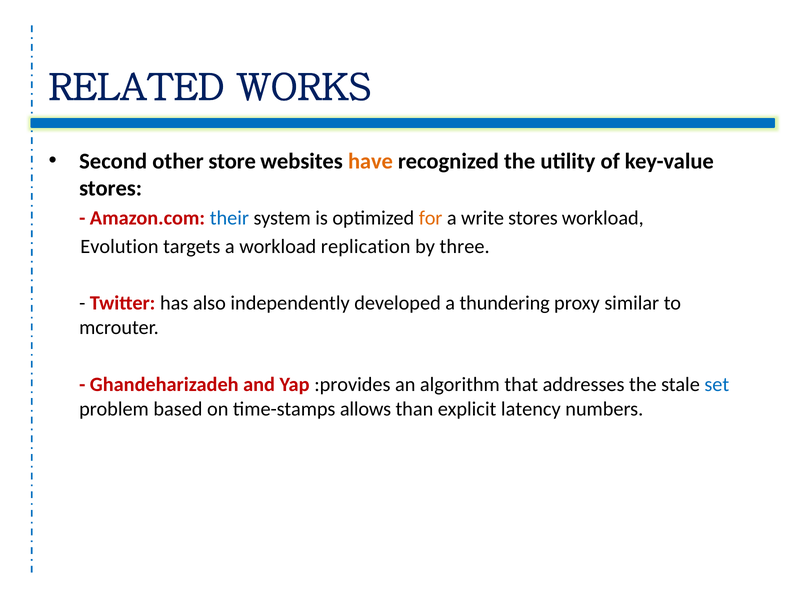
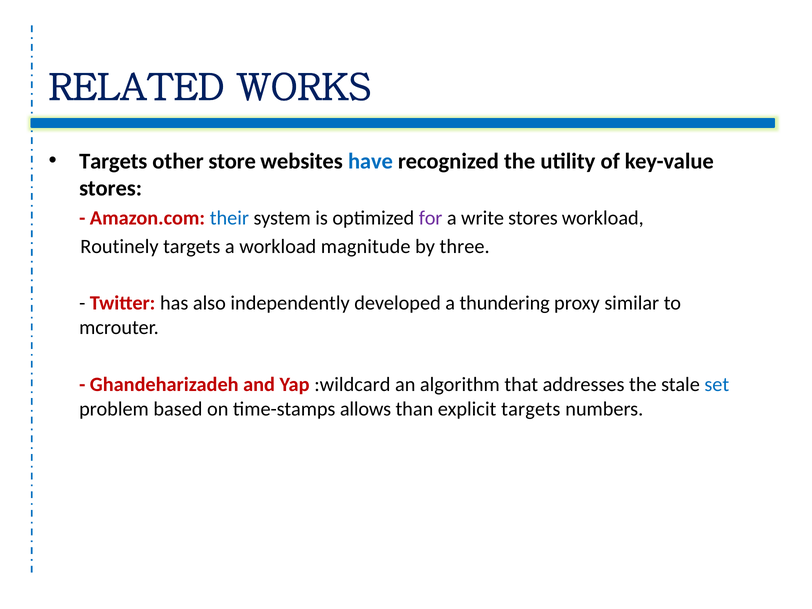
Second: Second -> Targets (113, 161)
have colour: orange -> blue (370, 161)
for colour: orange -> purple (431, 218)
Evolution: Evolution -> Routinely (119, 246)
replication: replication -> magnitude (366, 246)
:provides: :provides -> :wildcard (352, 385)
explicit latency: latency -> targets (531, 409)
